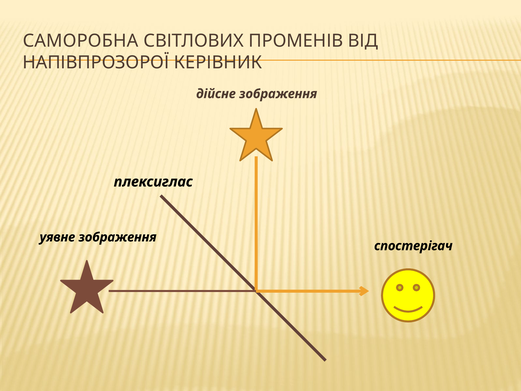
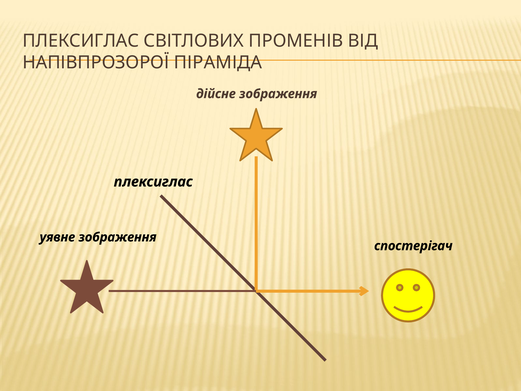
САМОРОБНА: САМОРОБНА -> ПЛЕКСИГЛАС (81, 41)
КЕРІВНИК: КЕРІВНИК -> ПІРАМІДА (218, 62)
